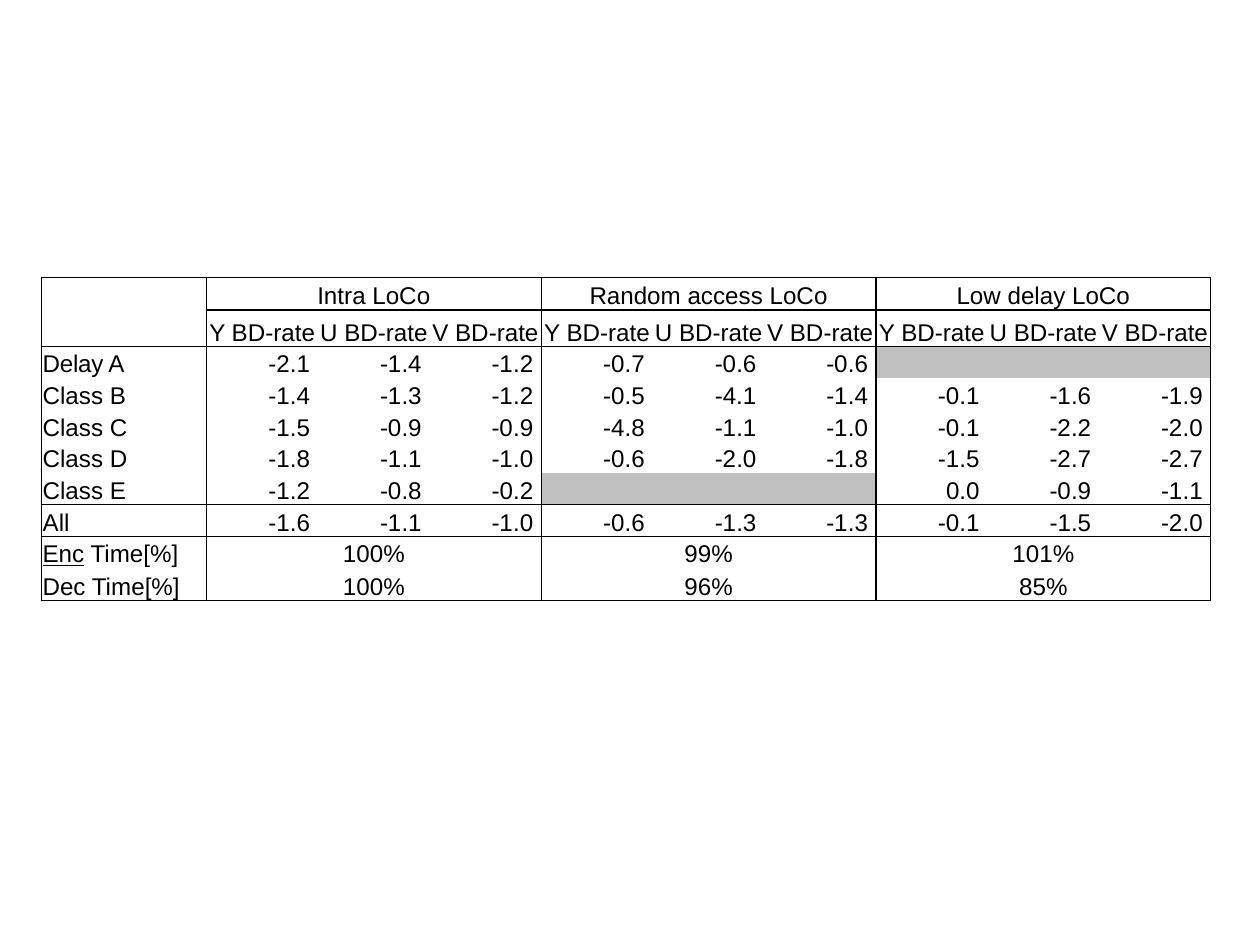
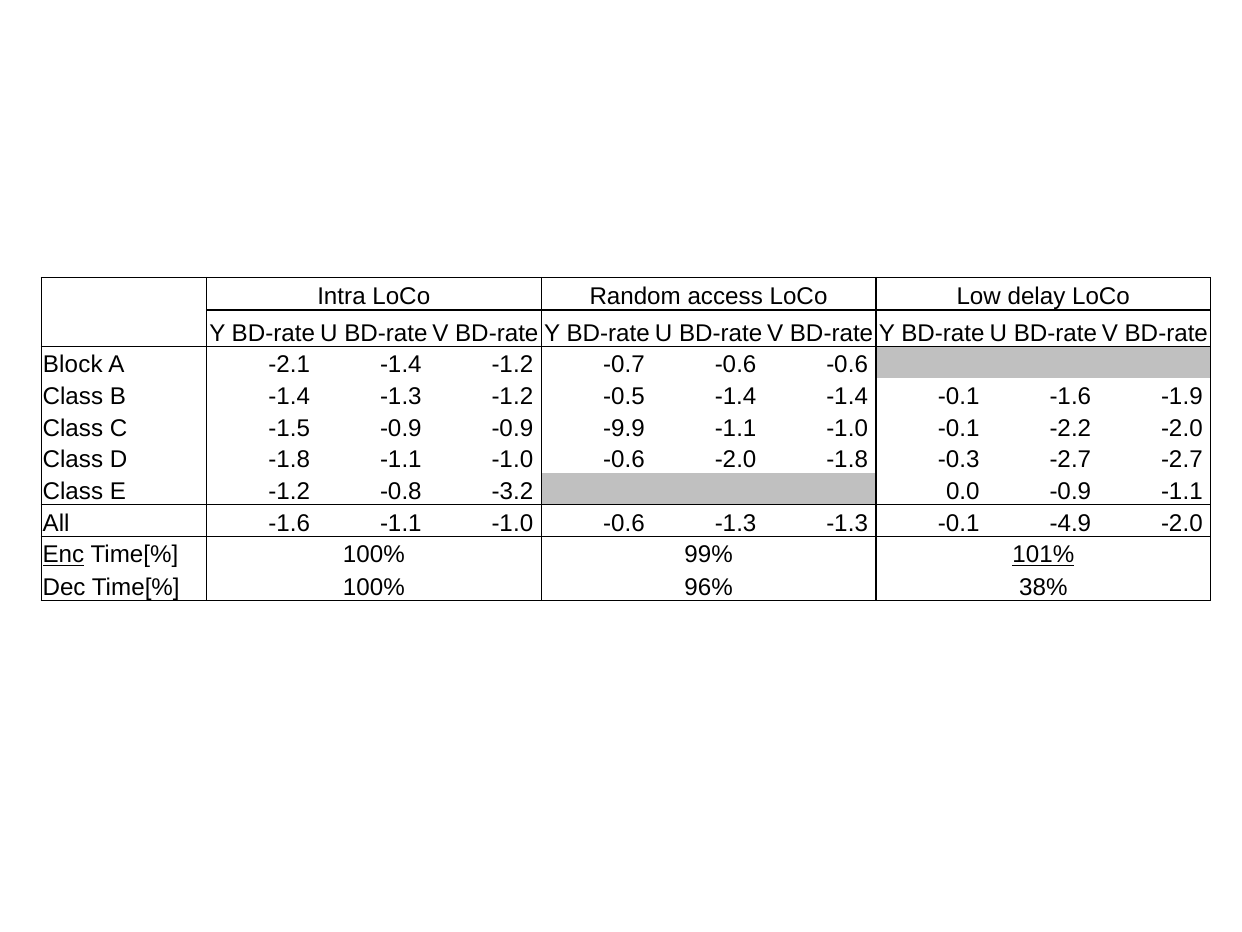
Delay: Delay -> Block (73, 365)
-0.5 -4.1: -4.1 -> -1.4 (736, 396)
-4.8: -4.8 -> -9.9 (624, 428)
-1.8 -1.5: -1.5 -> -0.3 (959, 460)
-0.2: -0.2 -> -3.2 (512, 491)
-0.1 -1.5: -1.5 -> -4.9 (1070, 523)
101% underline: none -> present (1043, 555)
85%: 85% -> 38% (1043, 587)
